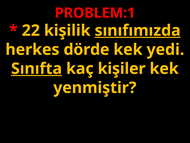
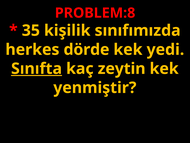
PROBLEM:1: PROBLEM:1 -> PROBLEM:8 (95, 13)
22: 22 -> 35 (31, 30)
sınıfımızda underline: present -> none (138, 30)
kişiler: kişiler -> zeytin (122, 68)
